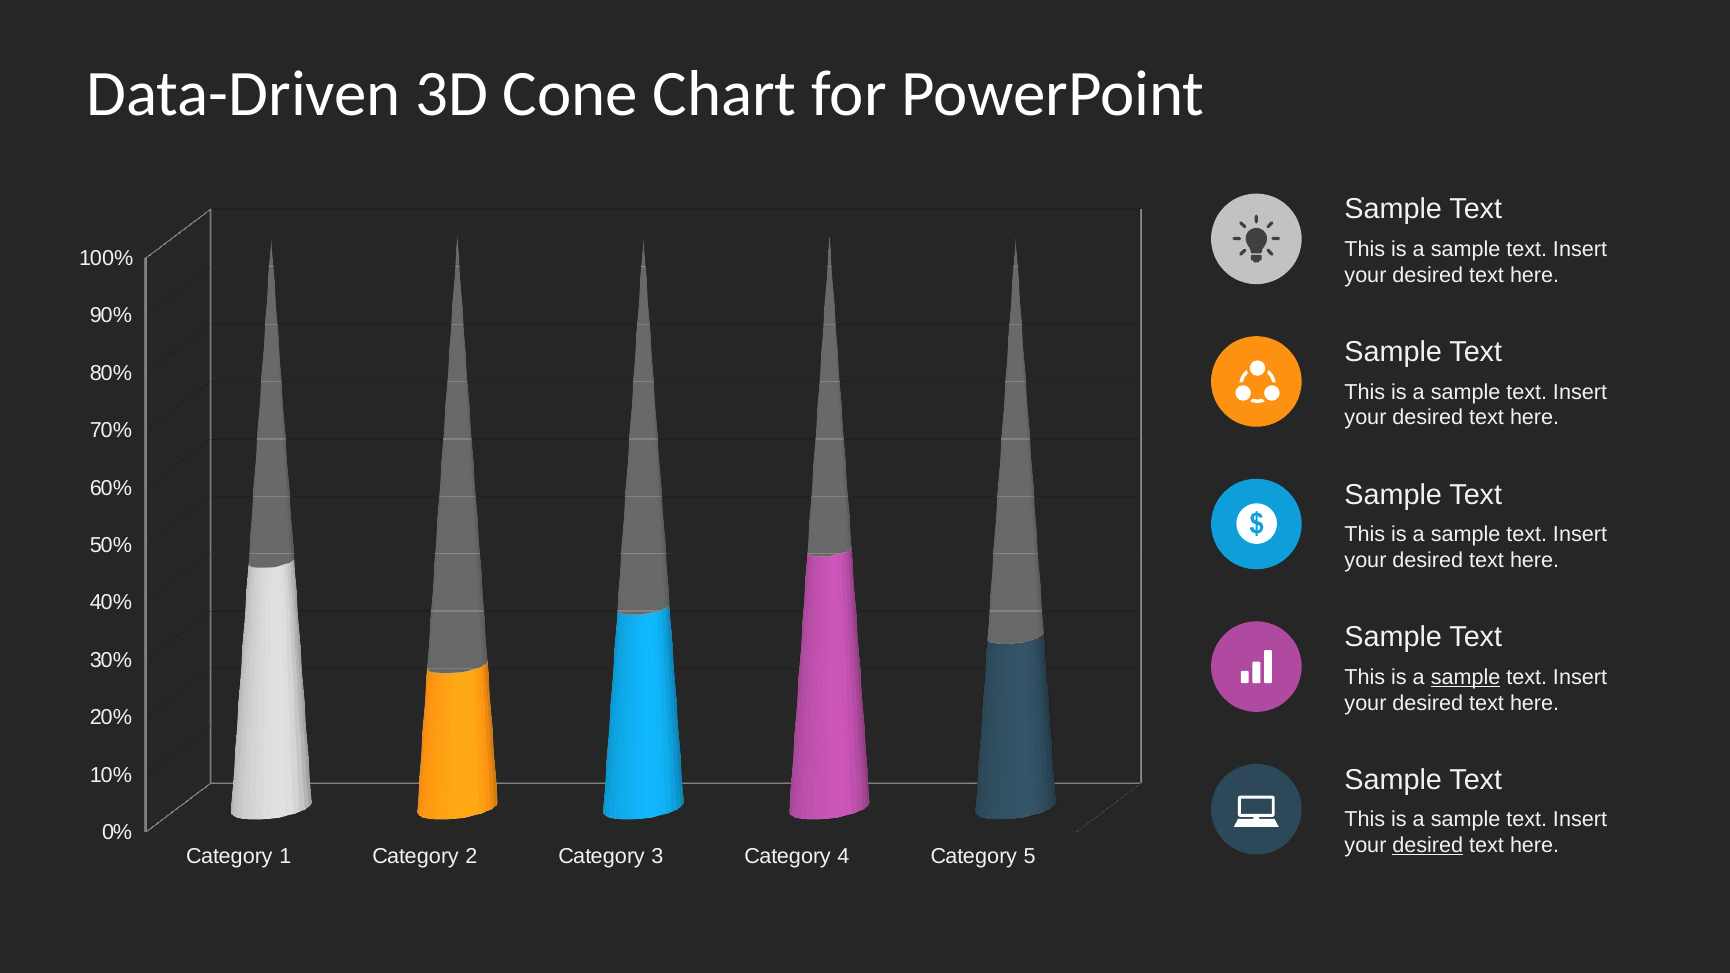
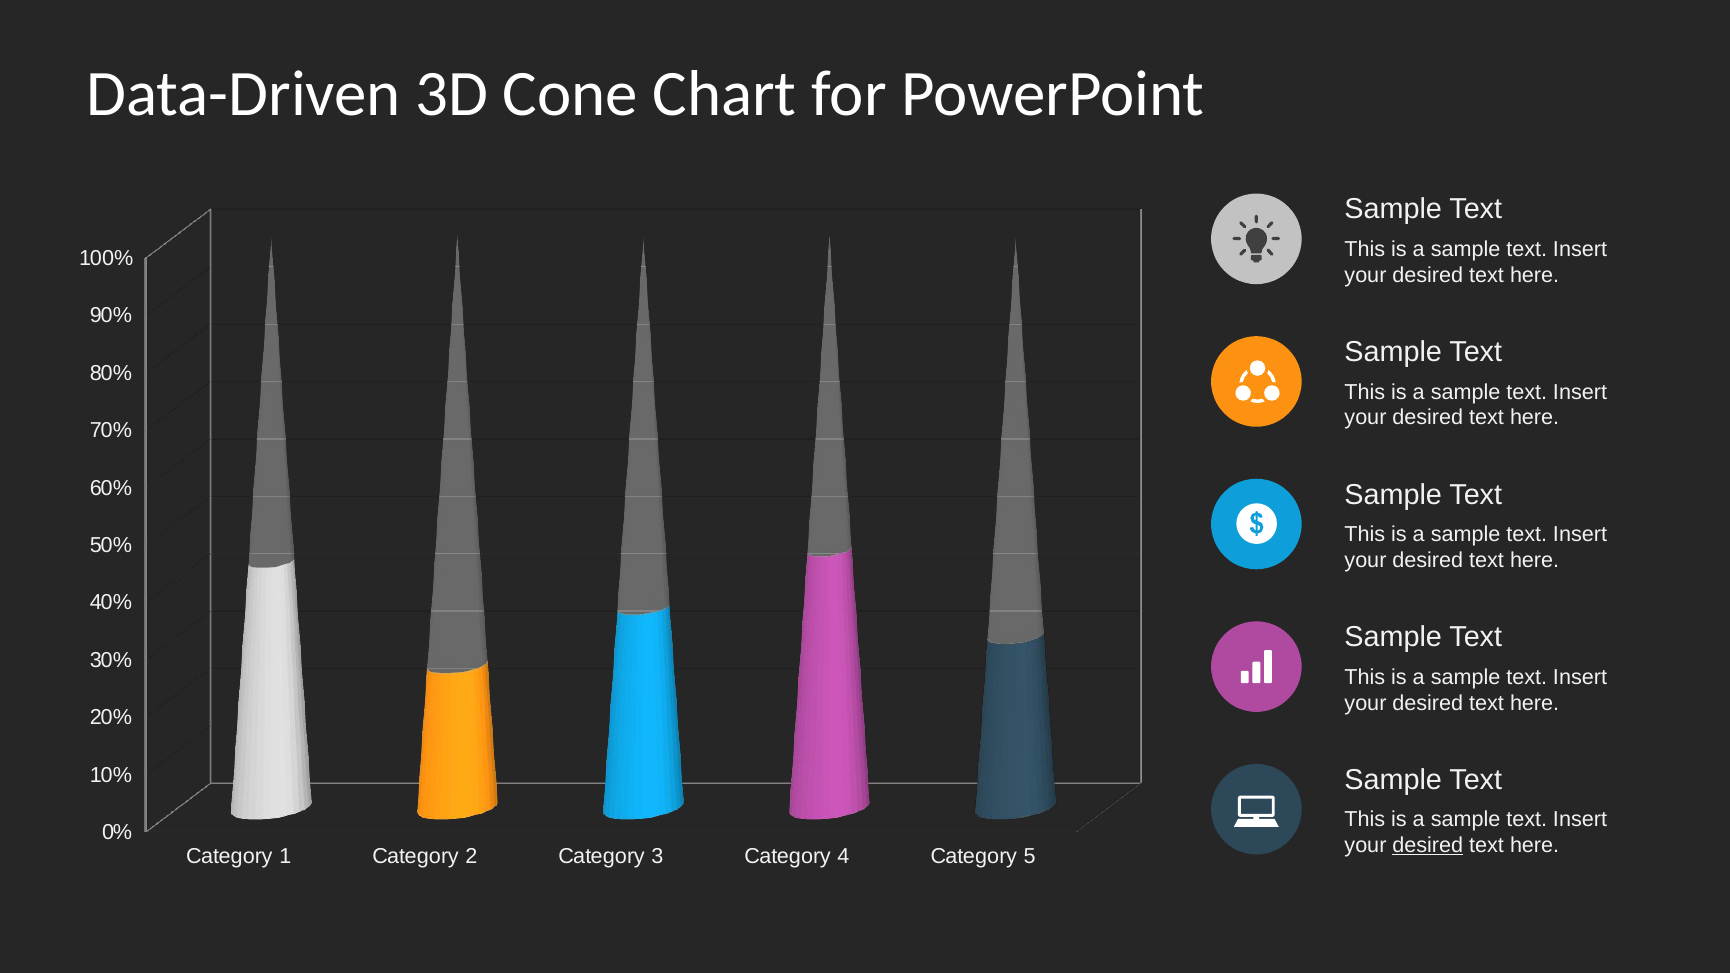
sample underline: present -> none (1466, 677)
